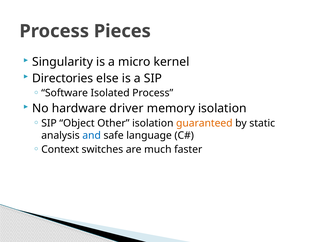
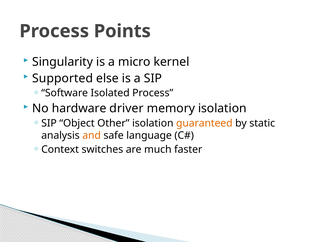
Pieces: Pieces -> Points (122, 31)
Directories: Directories -> Supported (63, 78)
and colour: blue -> orange (92, 136)
